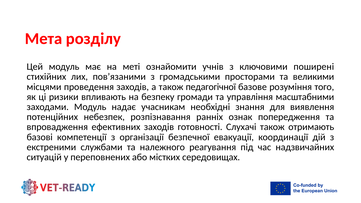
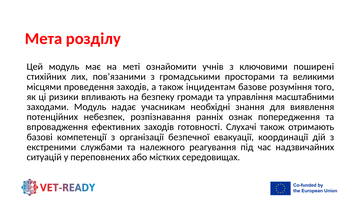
педагогічної: педагогічної -> інцидентам (211, 87)
